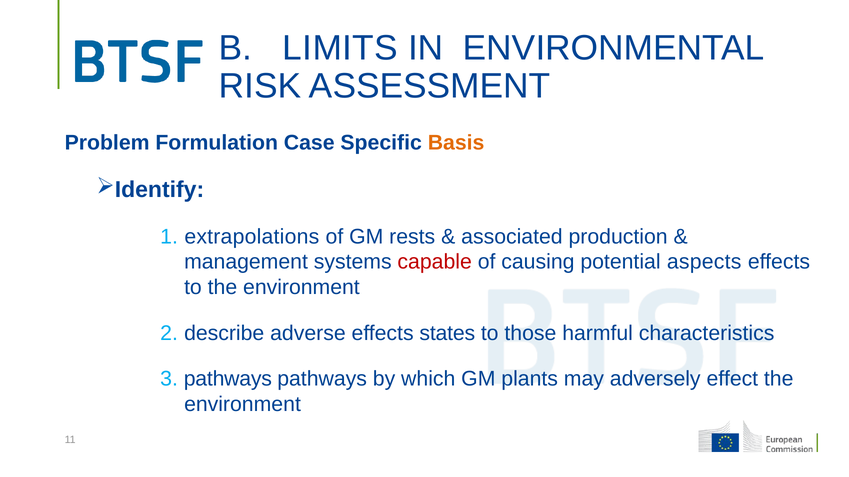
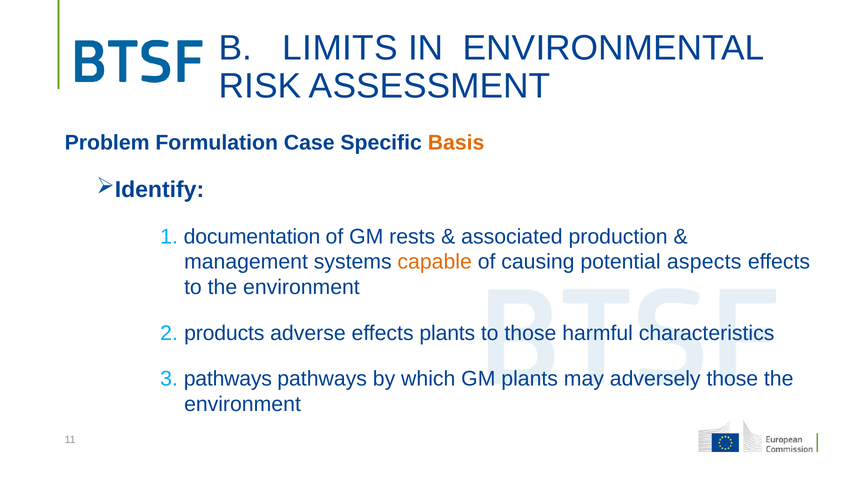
extrapolations: extrapolations -> documentation (252, 237)
capable colour: red -> orange (435, 262)
describe: describe -> products (224, 334)
effects states: states -> plants (447, 334)
adversely effect: effect -> those (732, 379)
